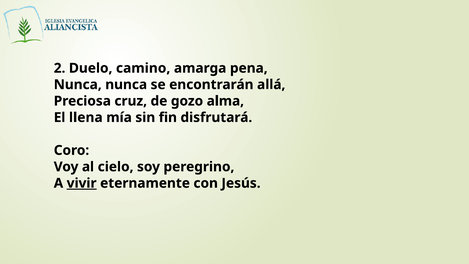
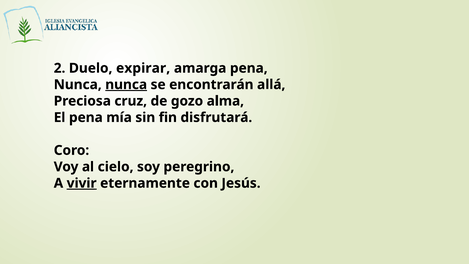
camino: camino -> expirar (143, 68)
nunca underline: none -> present (126, 85)
El llena: llena -> pena (86, 117)
